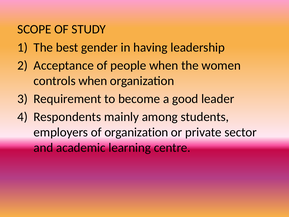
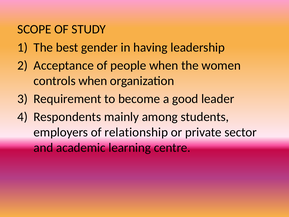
of organization: organization -> relationship (136, 132)
